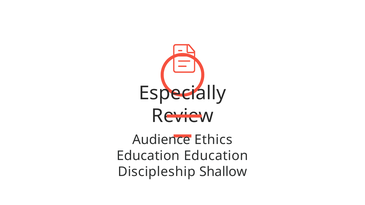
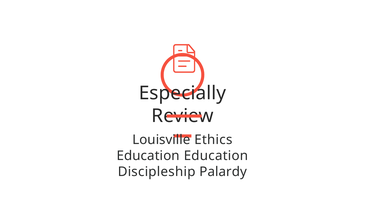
Audience: Audience -> Louisville (161, 140)
Shallow: Shallow -> Palardy (223, 172)
